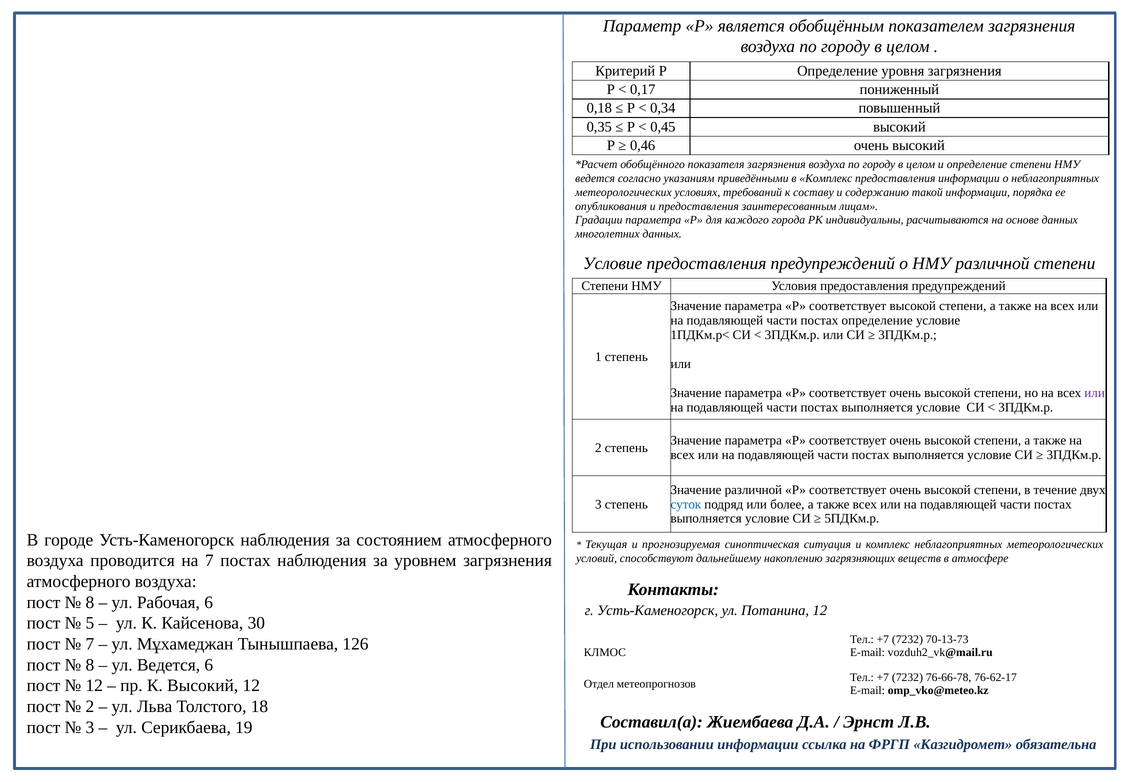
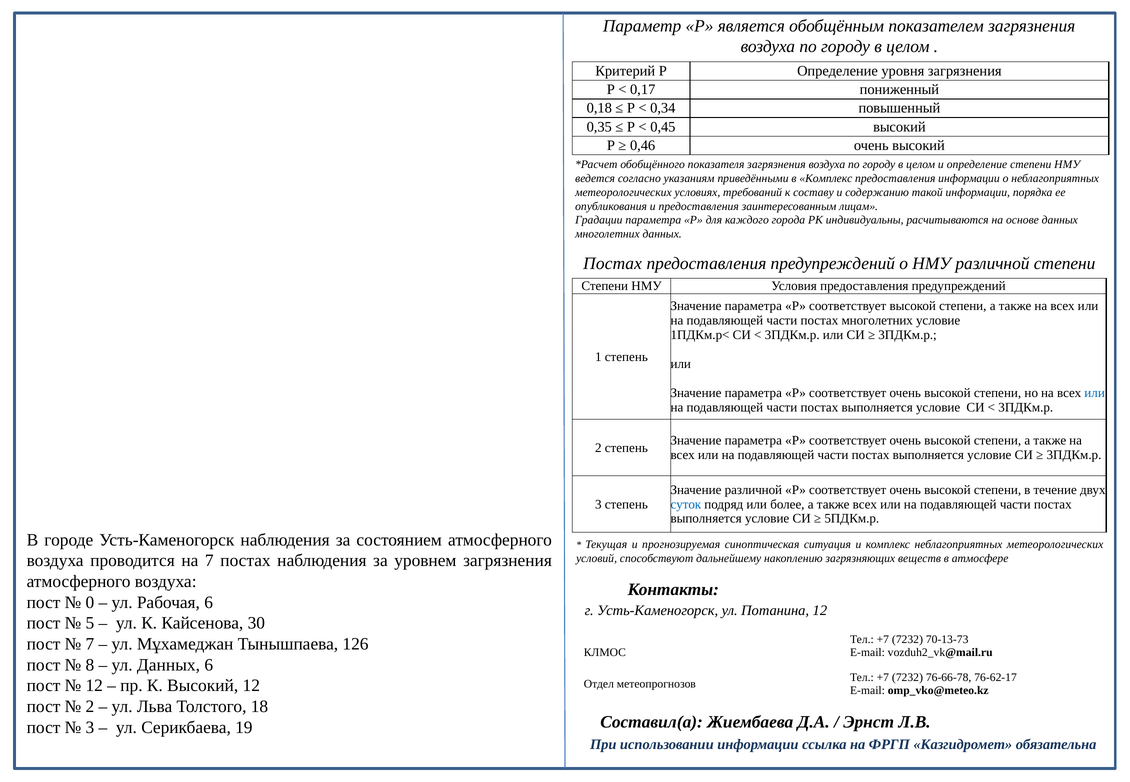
Условие: Условие -> Постах (613, 264)
постах определение: определение -> многолетних (877, 321)
или colour: purple -> blue (1095, 393)
8: 8 -> 0 (90, 603)
ул Ведется: Ведется -> Данных (168, 665)
